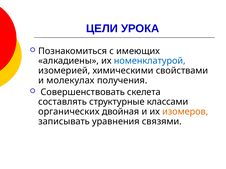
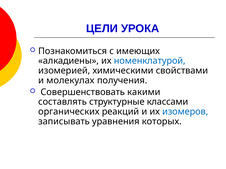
скелета: скелета -> какими (144, 92)
двойная: двойная -> реакций (121, 112)
изомеров colour: orange -> blue (185, 112)
связями: связями -> которых (162, 122)
